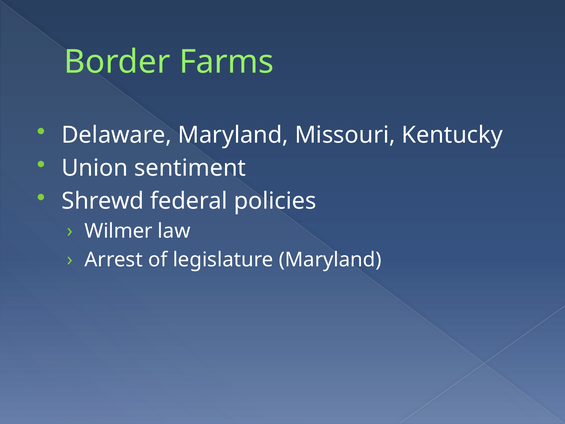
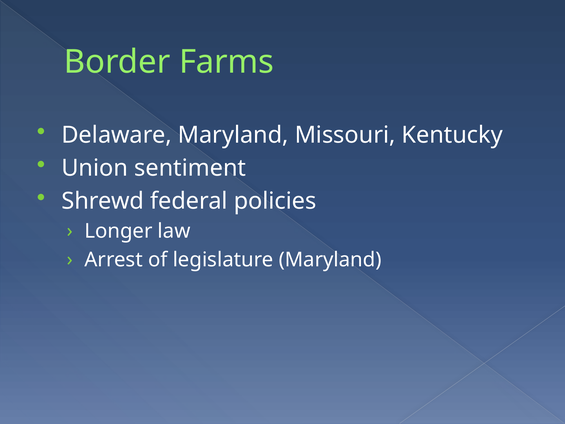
Wilmer: Wilmer -> Longer (119, 231)
